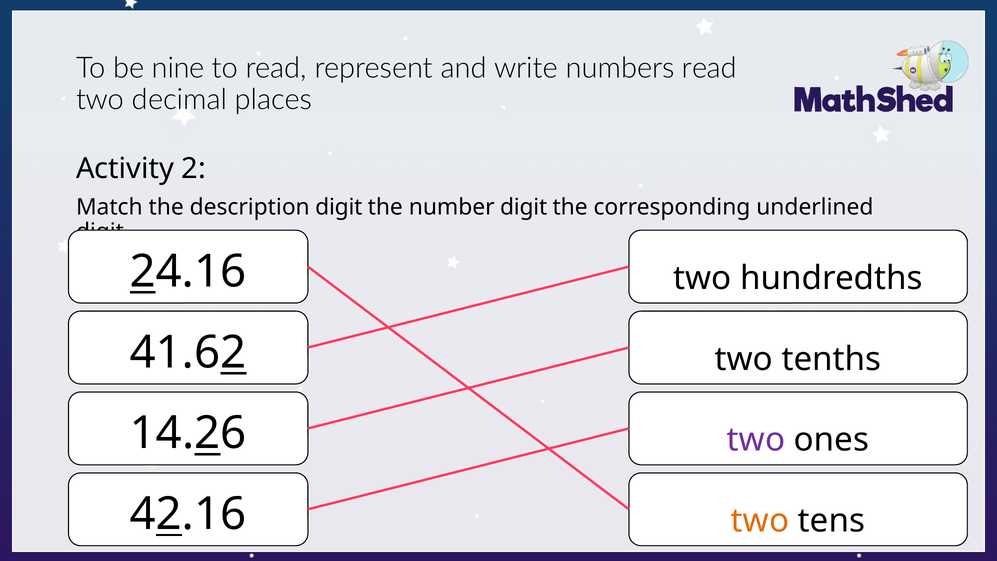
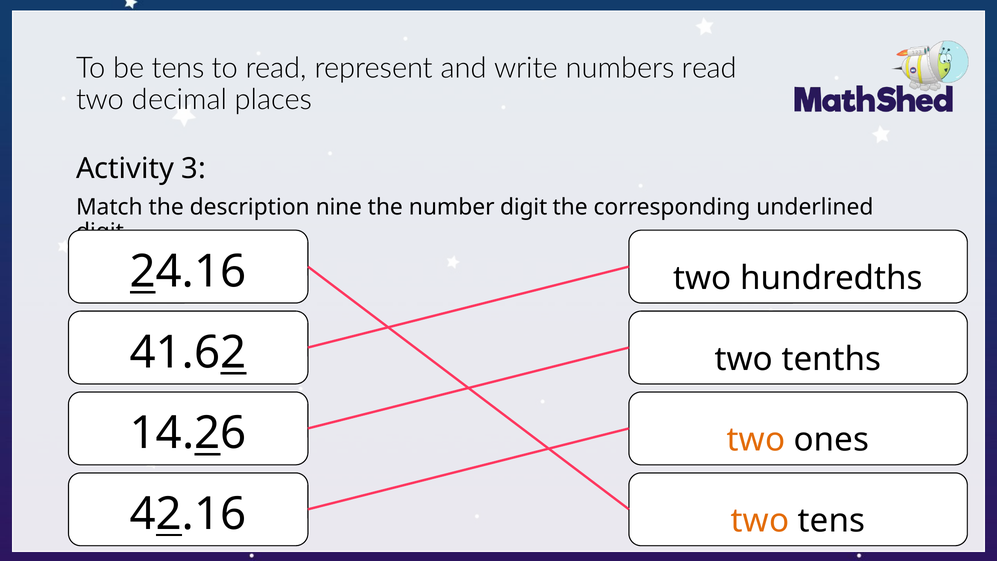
be nine: nine -> tens (178, 68)
2: 2 -> 3 (194, 169)
description digit: digit -> nine (339, 207)
two colour: purple -> orange (756, 440)
